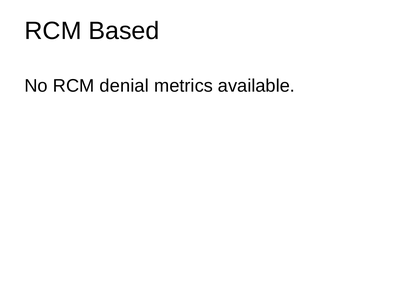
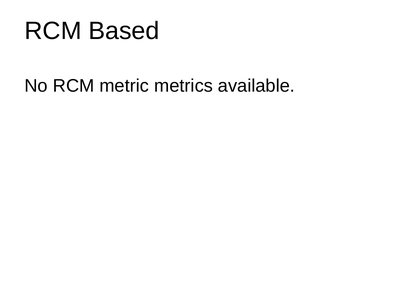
denial: denial -> metric (124, 86)
